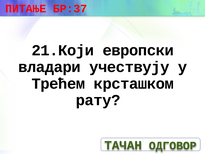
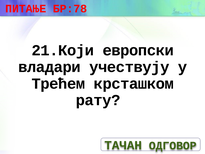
БР:37: БР:37 -> БР:78 (70, 9)
